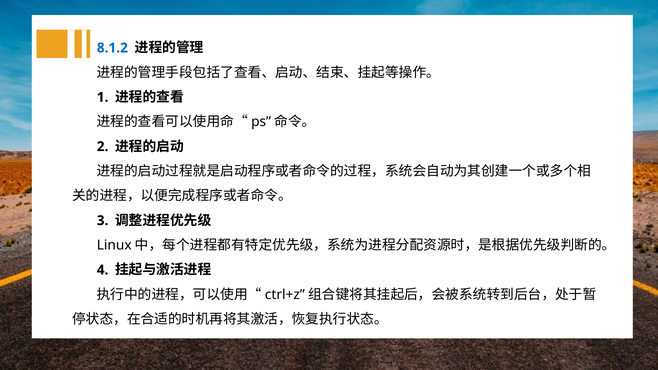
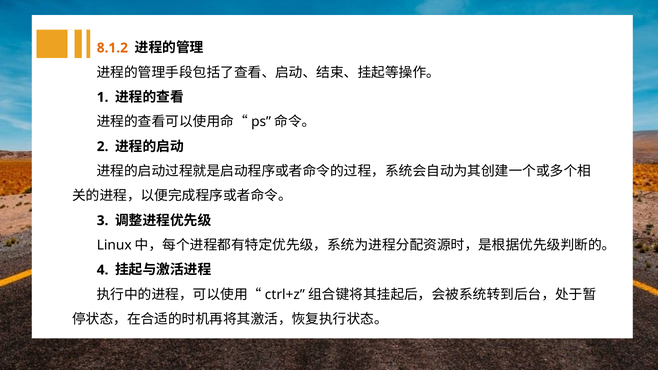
8.1.2 colour: blue -> orange (112, 48)
